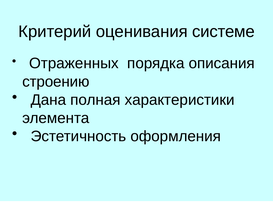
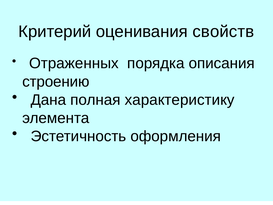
системе: системе -> свойств (223, 32)
характеристики: характеристики -> характеристику (180, 100)
